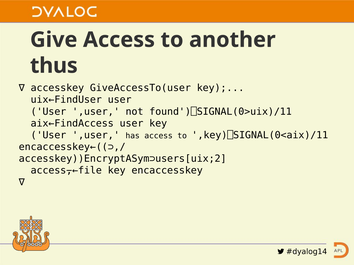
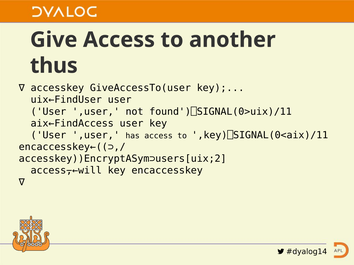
access⍪←file: access⍪←file -> access⍪←will (66, 171)
